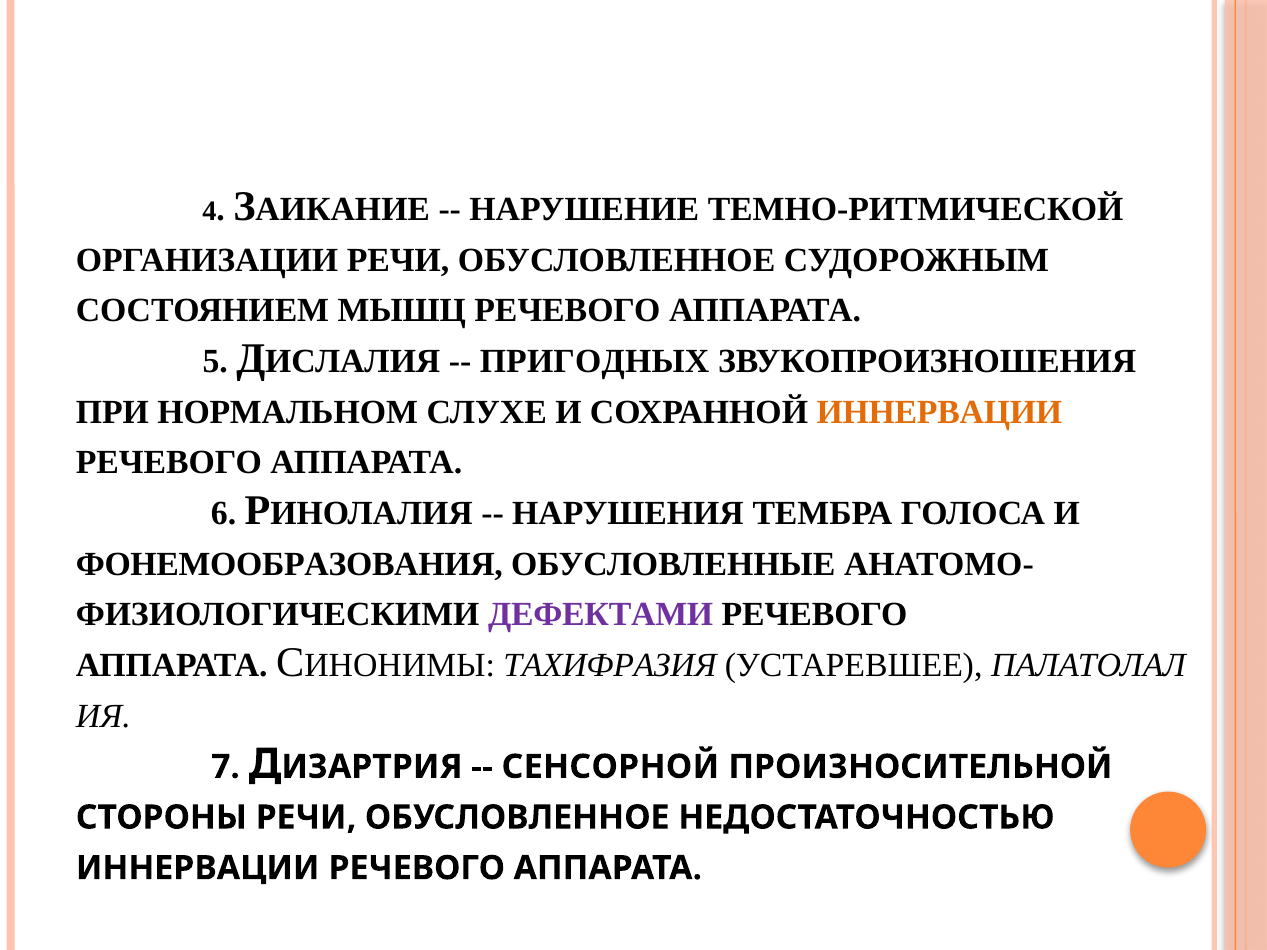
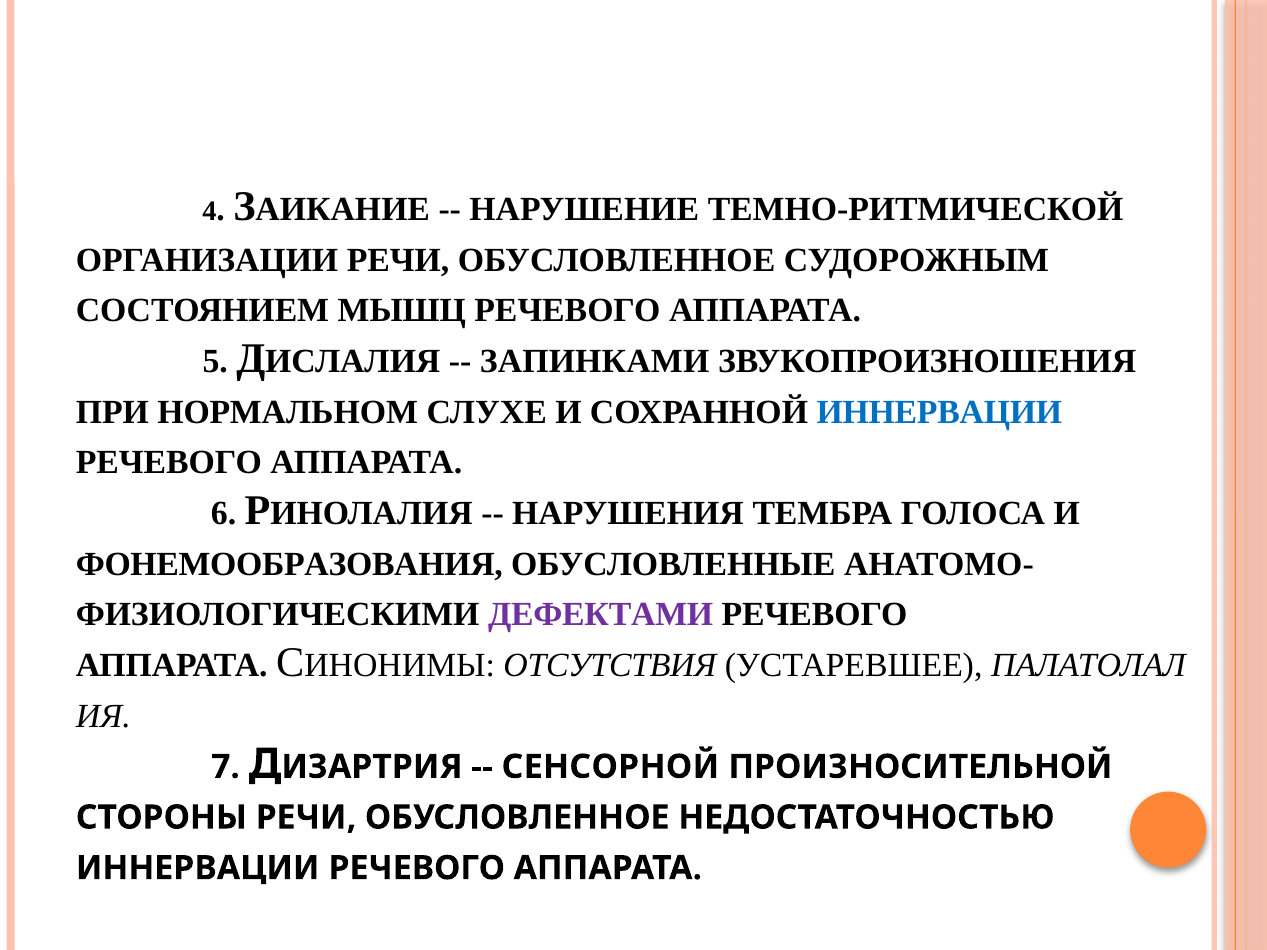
ПРИГОДНЫХ: ПРИГОДНЫХ -> ЗАПИНКАМИ (595, 361)
ИННЕРВАЦИИ colour: orange -> blue (939, 412)
ТАХИФРАЗИЯ: ТАХИФРАЗИЯ -> ОТСУТСТВИЯ (610, 666)
